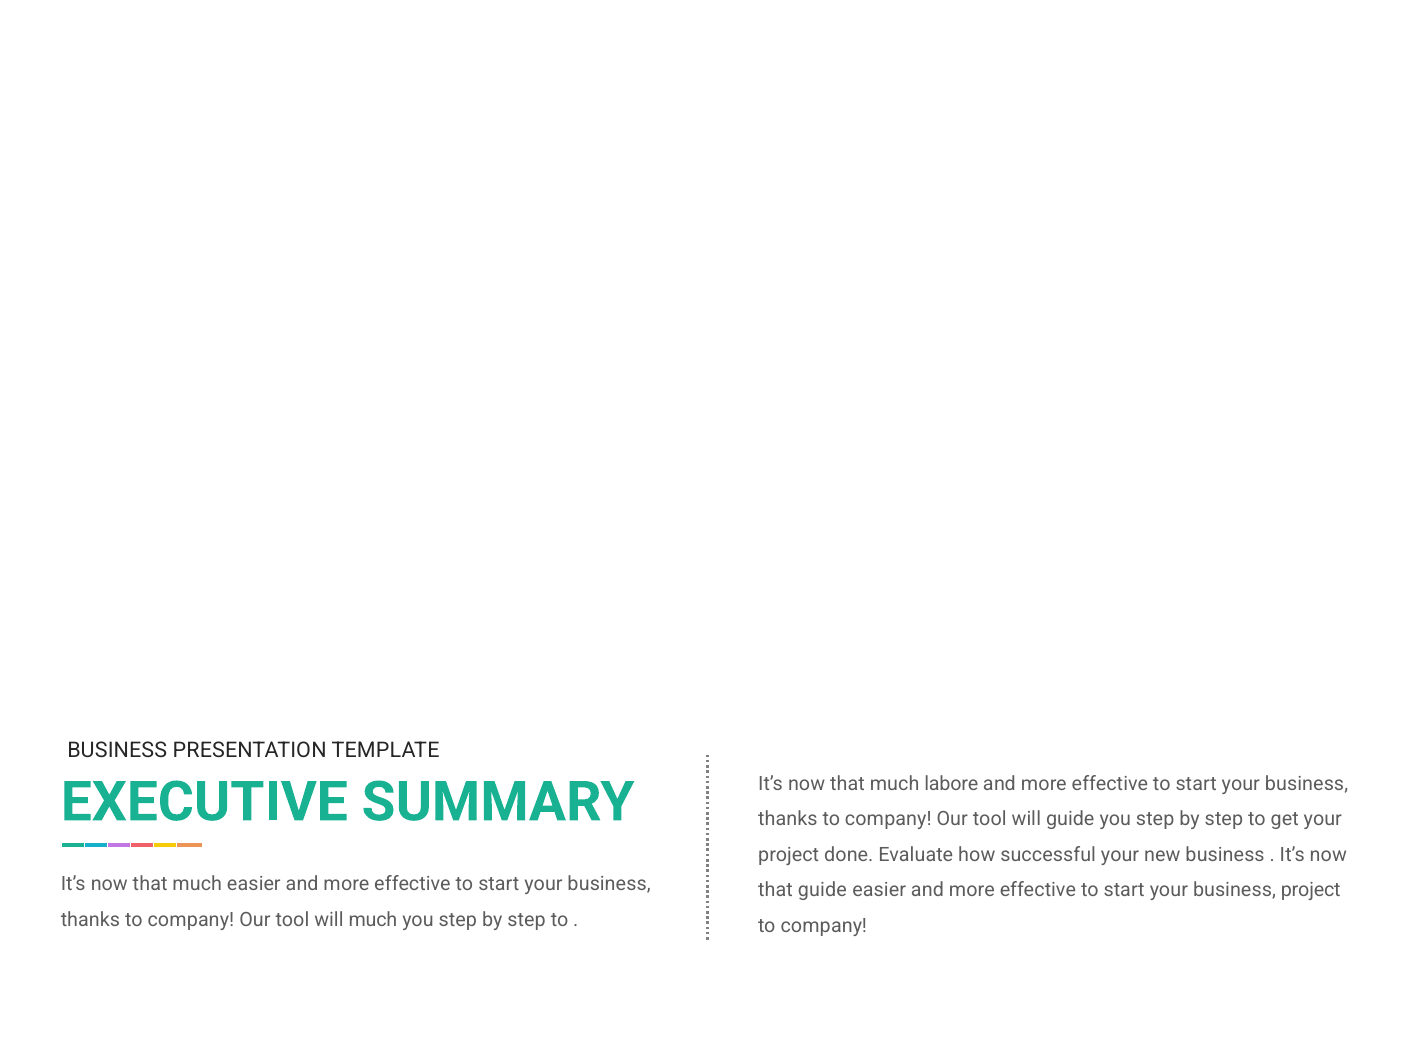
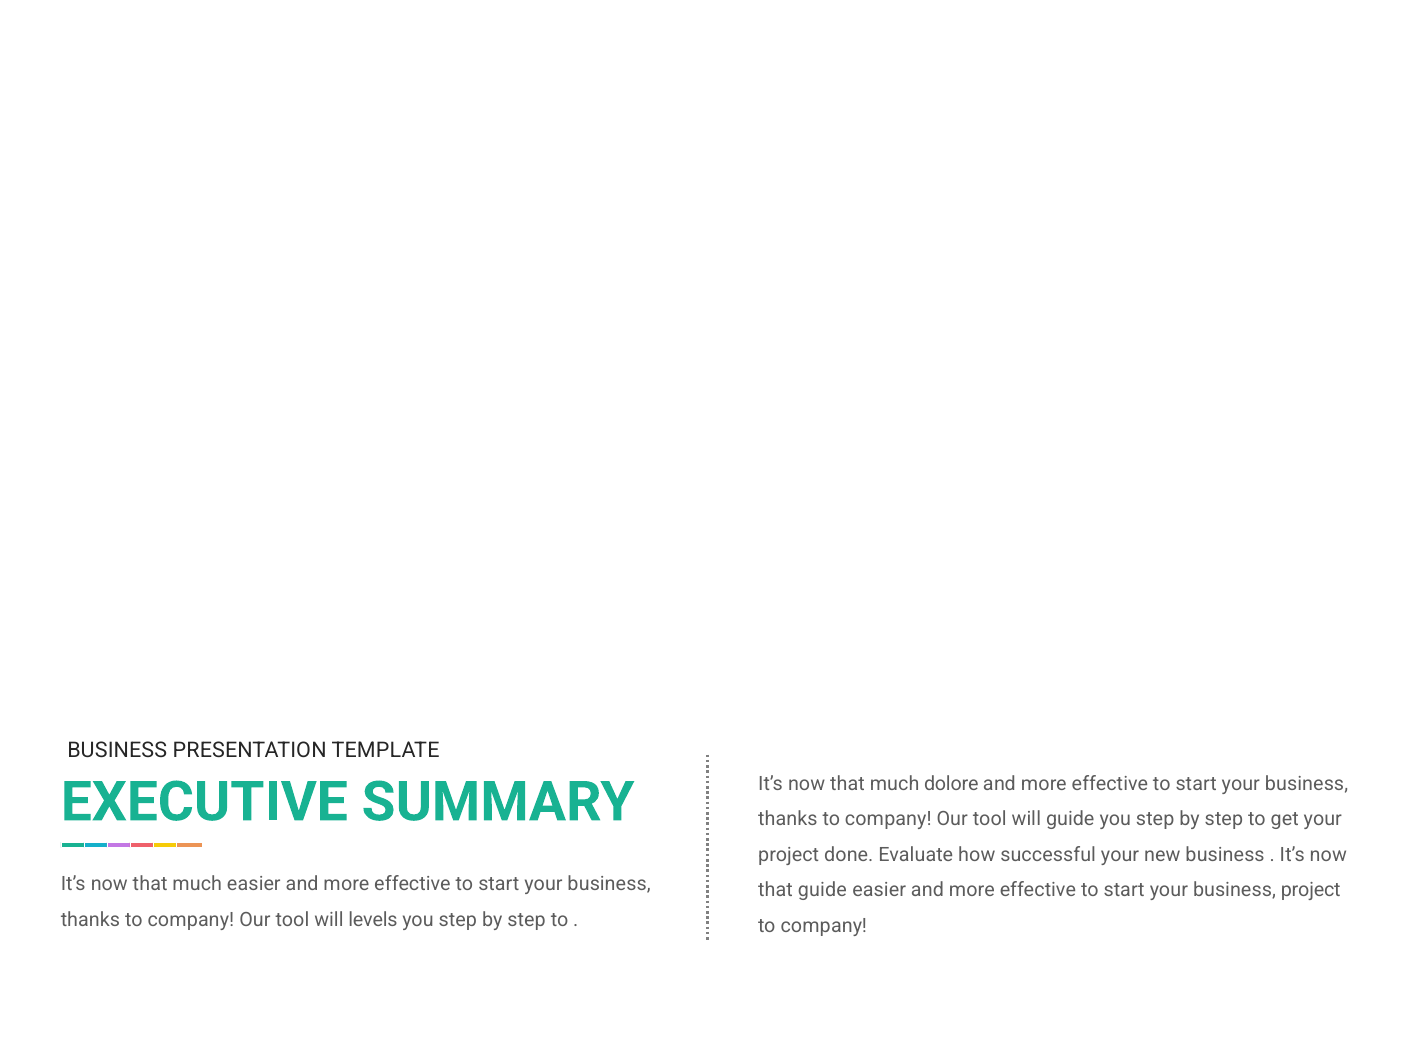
labore: labore -> dolore (951, 784)
will much: much -> levels (373, 920)
